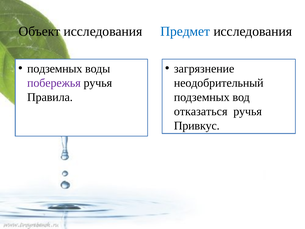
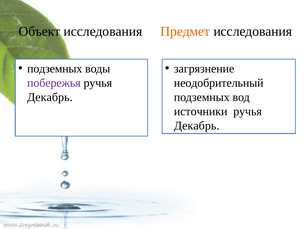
Предмет colour: blue -> orange (185, 31)
Правила: Правила -> Декабрь (50, 97)
отказаться: отказаться -> источники (201, 111)
Привкус: Привкус -> Декабрь (197, 126)
